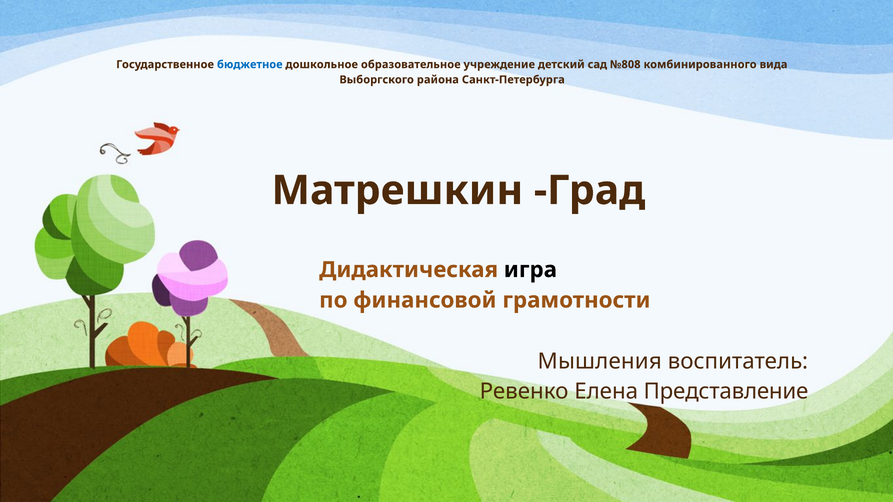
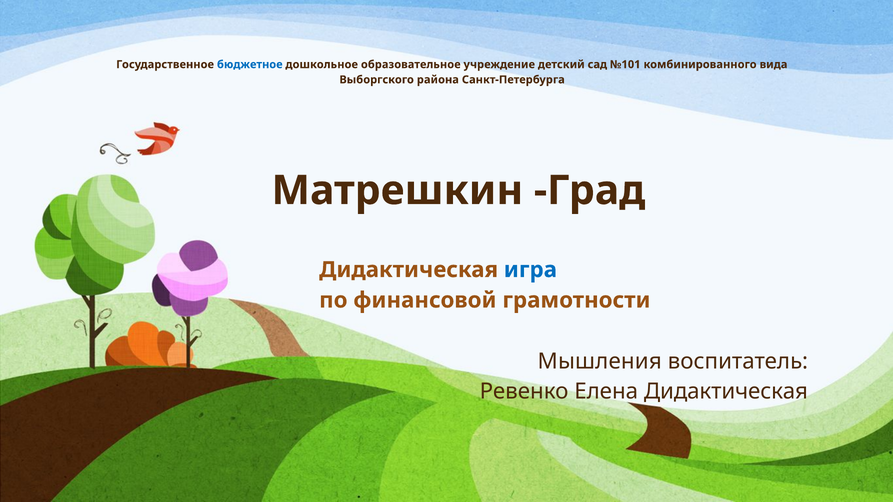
№808: №808 -> №101 (625, 65)
игра colour: black -> blue (530, 270)
Елена Представление: Представление -> Дидактическая (726, 392)
